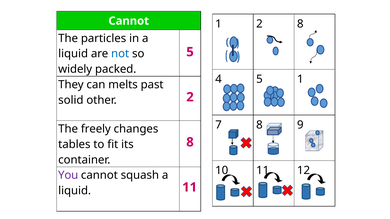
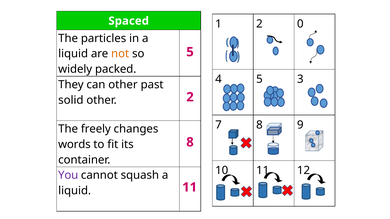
Cannot: Cannot -> Spaced (129, 21)
1 2 8: 8 -> 0 (300, 24)
not colour: blue -> orange (120, 54)
5 1: 1 -> 3 (300, 79)
can melts: melts -> other (123, 85)
tables: tables -> words (74, 145)
